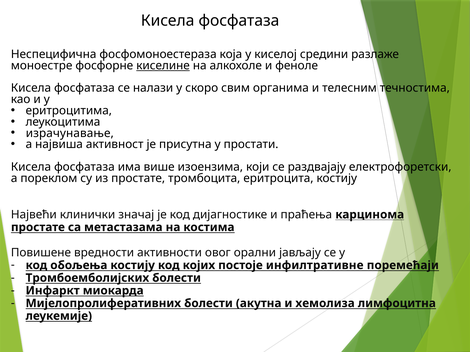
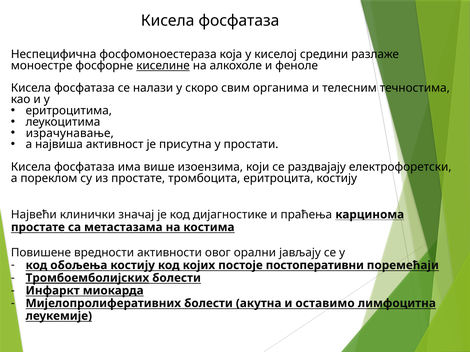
инфилтративне: инфилтративне -> постоперативни (315, 266)
Тромбоемболијских underline: none -> present (87, 278)
хемолиза: хемолиза -> оставимо (325, 304)
